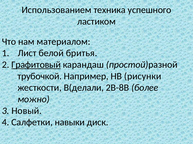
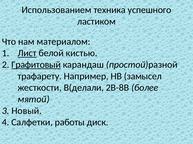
Лист underline: none -> present (27, 53)
бритья: бритья -> кистью (82, 53)
трубочкой: трубочкой -> трафарету (40, 77)
рисунки: рисунки -> замысел (143, 77)
можно: можно -> мятой (34, 100)
навыки: навыки -> работы (70, 123)
